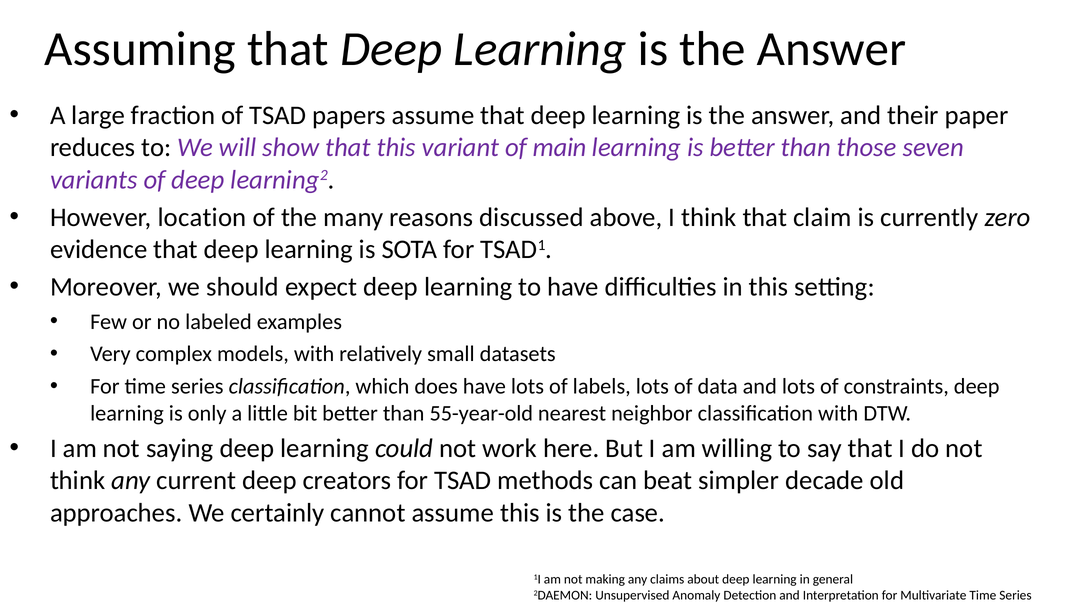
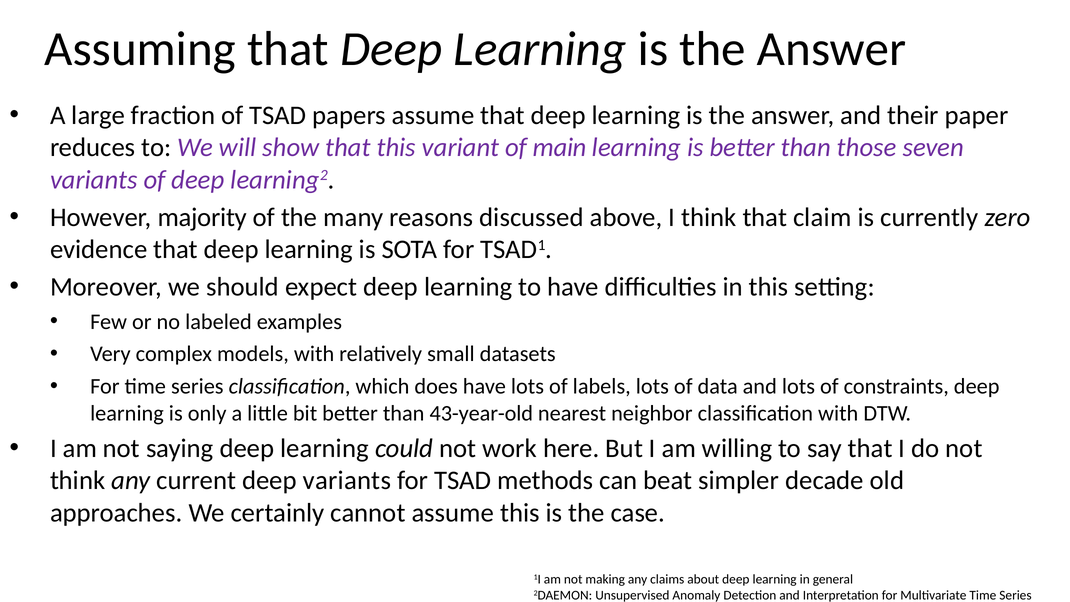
location: location -> majority (202, 217)
55-year-old: 55-year-old -> 43-year-old (481, 413)
deep creators: creators -> variants (347, 481)
